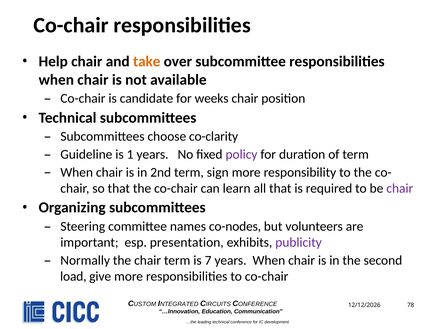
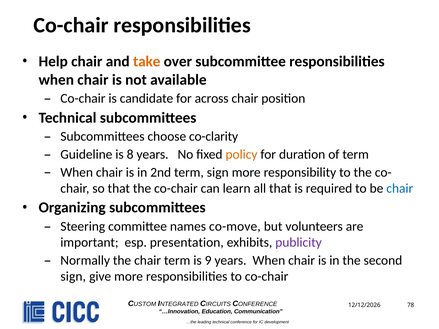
weeks: weeks -> across (212, 99)
1: 1 -> 8 (130, 155)
policy colour: purple -> orange (241, 155)
chair colour: purple -> blue (400, 189)
co-nodes: co-nodes -> co-move (235, 227)
7: 7 -> 9 (208, 261)
load: load -> sign (73, 277)
